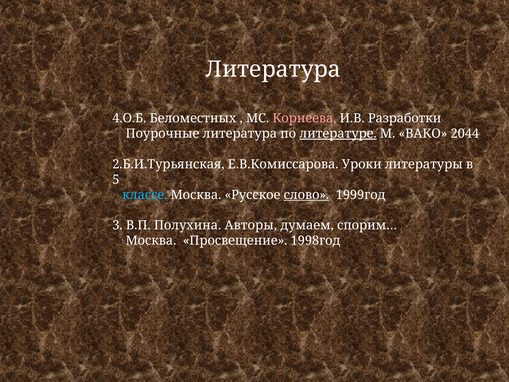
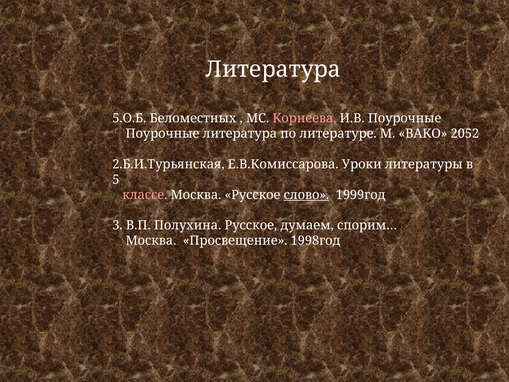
4.О.Б: 4.О.Б -> 5.О.Б (129, 118)
И.В Разработки: Разработки -> Поурочные (405, 118)
литературе underline: present -> none (338, 134)
2044: 2044 -> 2052 (465, 134)
классе colour: light blue -> pink (145, 195)
Полухина Авторы: Авторы -> Русское (251, 225)
